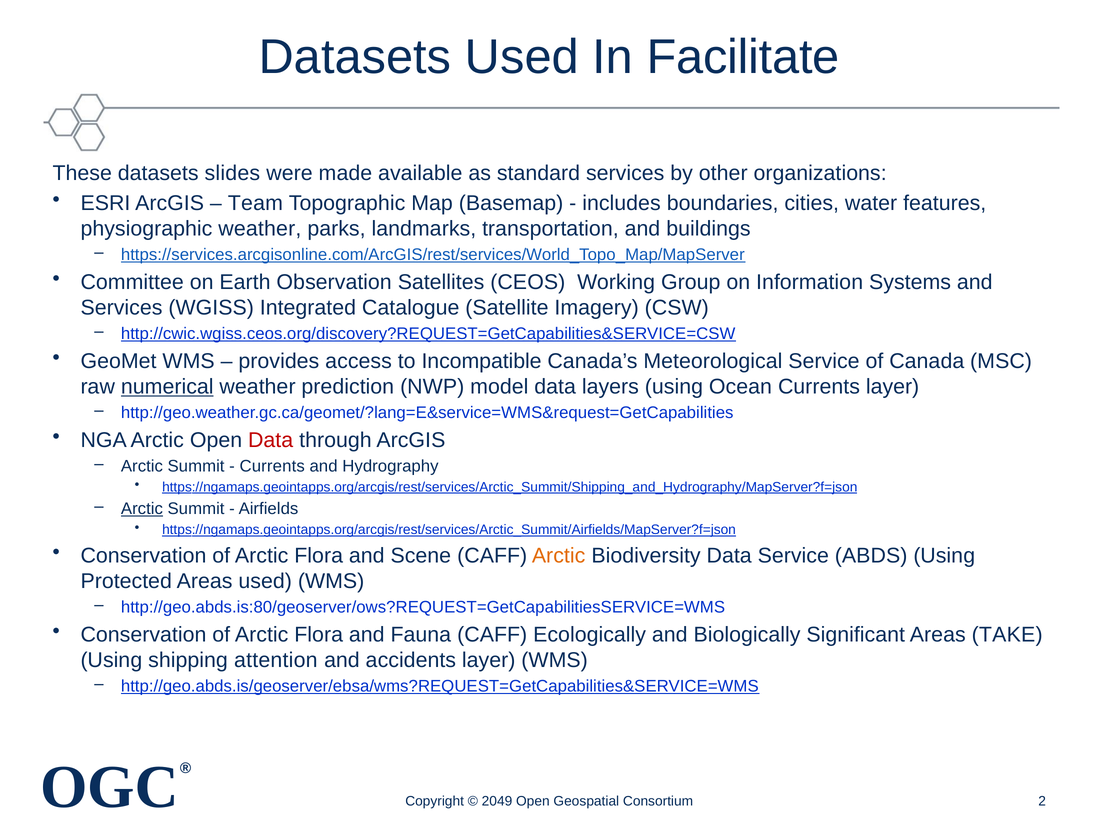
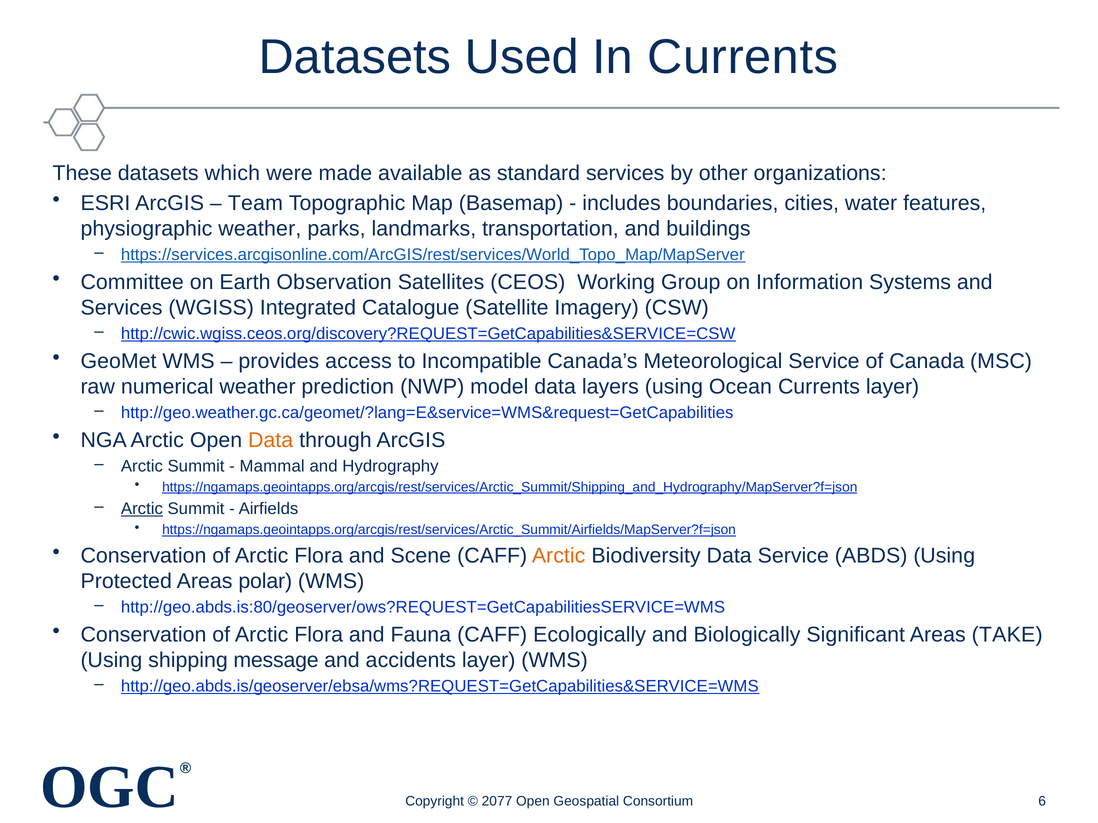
In Facilitate: Facilitate -> Currents (743, 57)
slides: slides -> which (232, 173)
numerical underline: present -> none (167, 387)
Data colour: red -> orange (271, 441)
Currents: Currents -> Mammal (272, 466)
Areas used: used -> polar (265, 582)
attention: attention -> message (276, 661)
2049: 2049 -> 2077 (497, 802)
2: 2 -> 6 (1042, 802)
